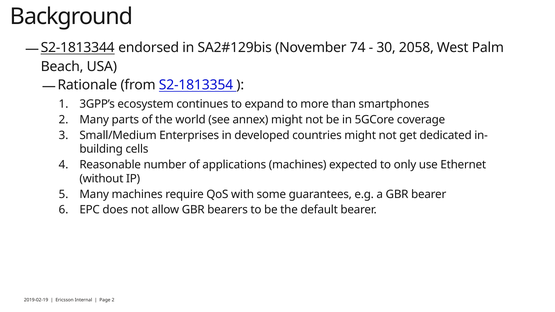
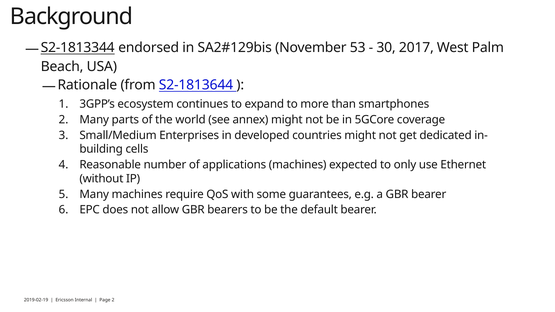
74: 74 -> 53 (358, 48)
2058: 2058 -> 2017 (416, 48)
S2-1813354: S2-1813354 -> S2-1813644 (196, 85)
